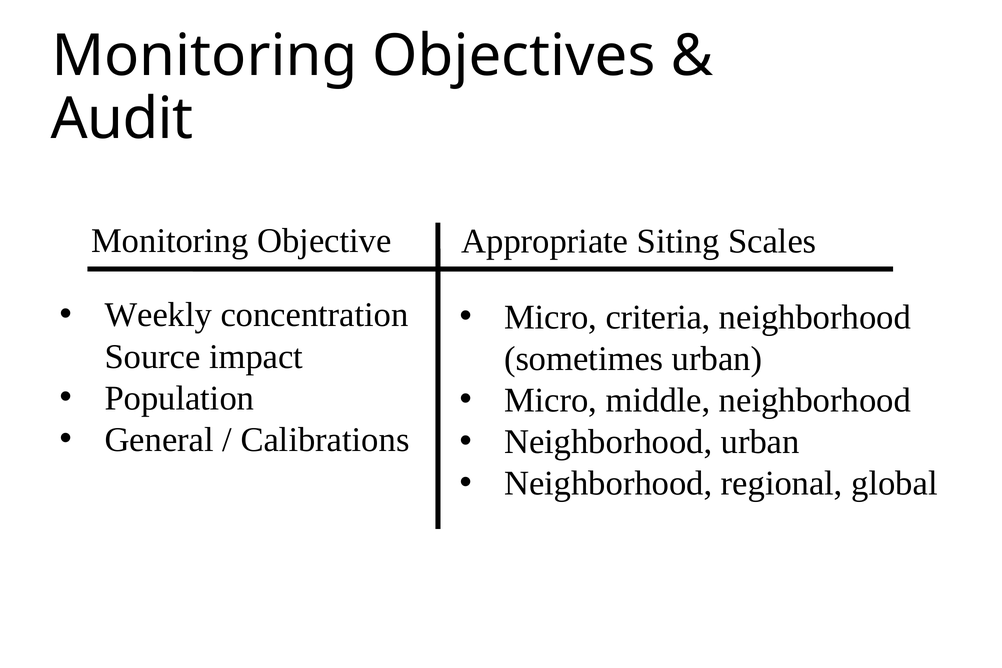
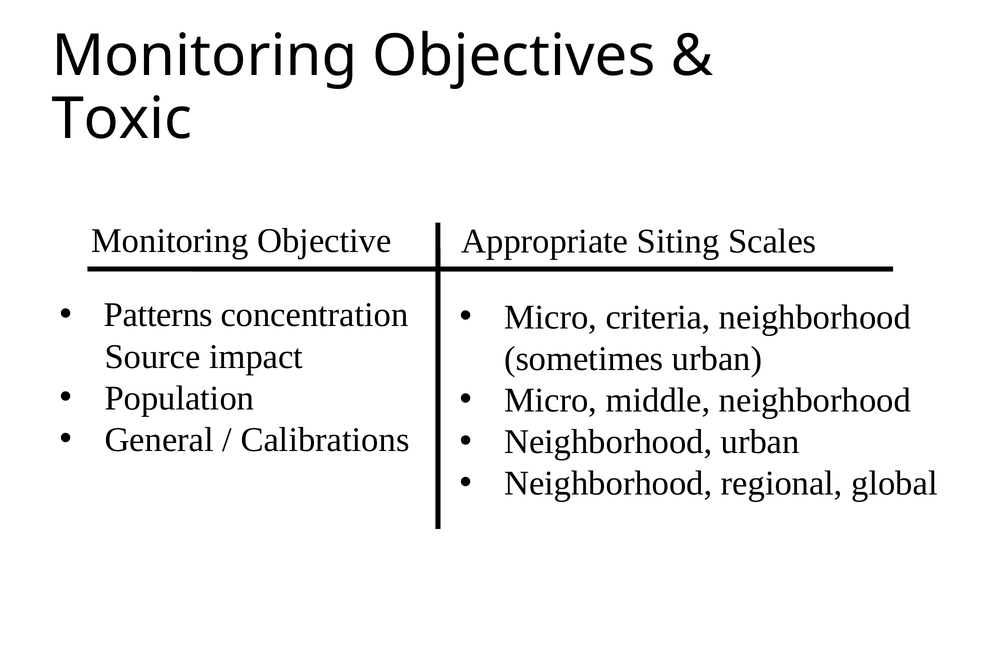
Audit: Audit -> Toxic (122, 119)
Weekly: Weekly -> Patterns (158, 315)
